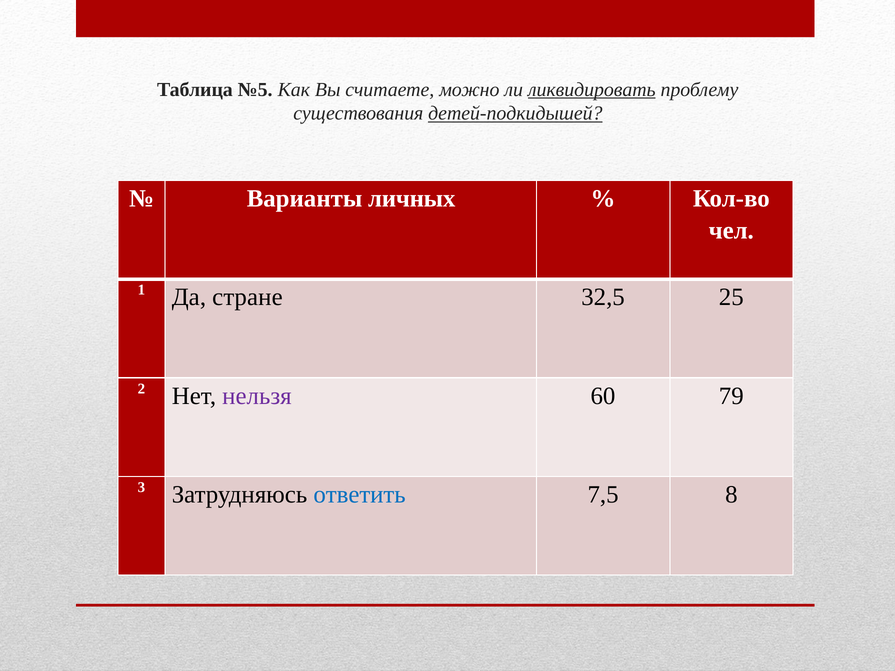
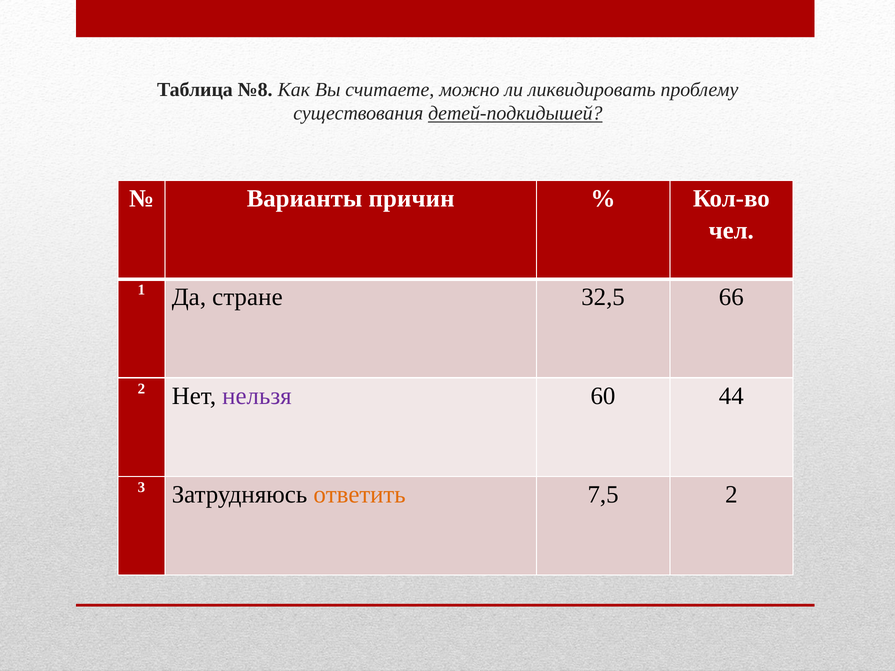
№5: №5 -> №8 (255, 90)
ликвидировать underline: present -> none (592, 90)
личных: личных -> причин (412, 199)
25: 25 -> 66 (731, 297)
79: 79 -> 44 (731, 396)
ответить colour: blue -> orange (360, 495)
7,5 8: 8 -> 2 (731, 495)
